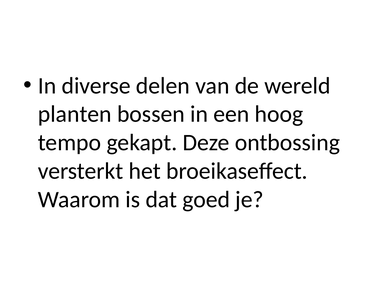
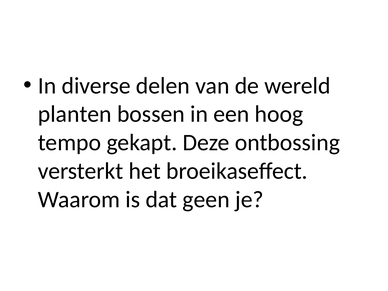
goed: goed -> geen (206, 199)
